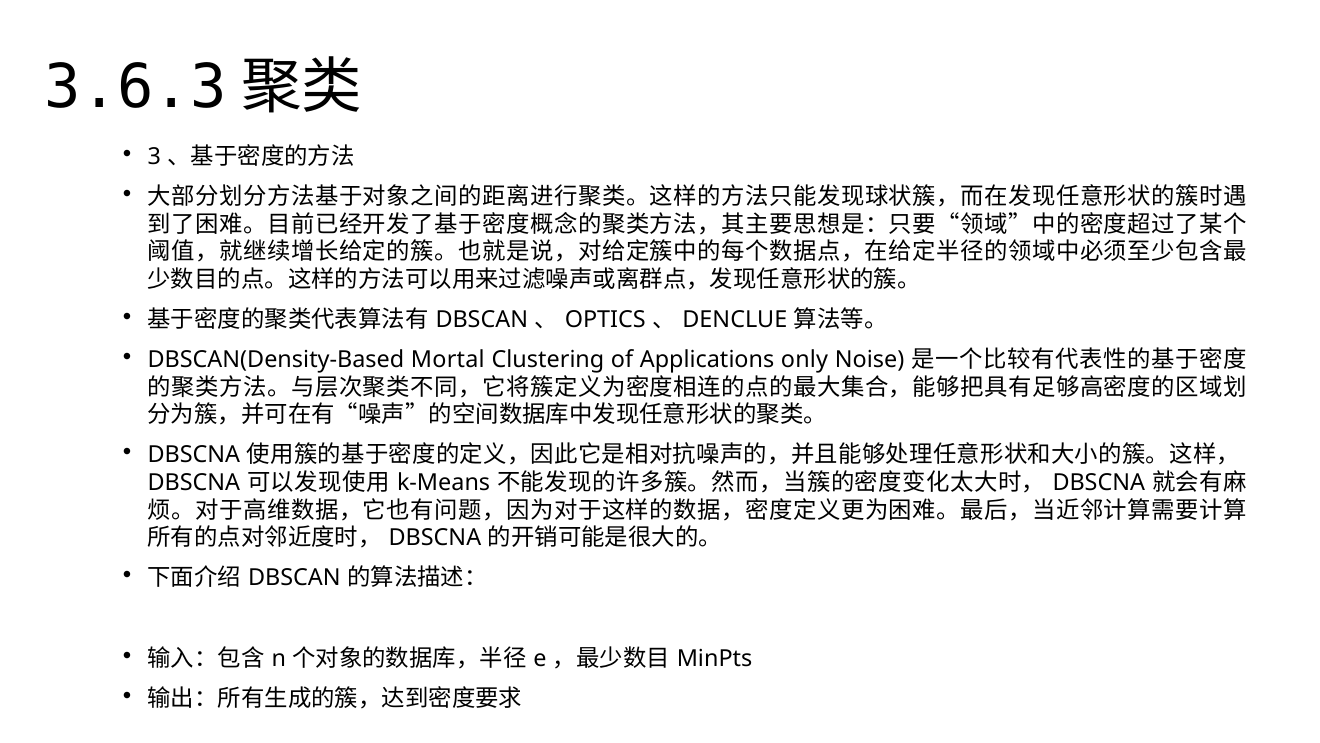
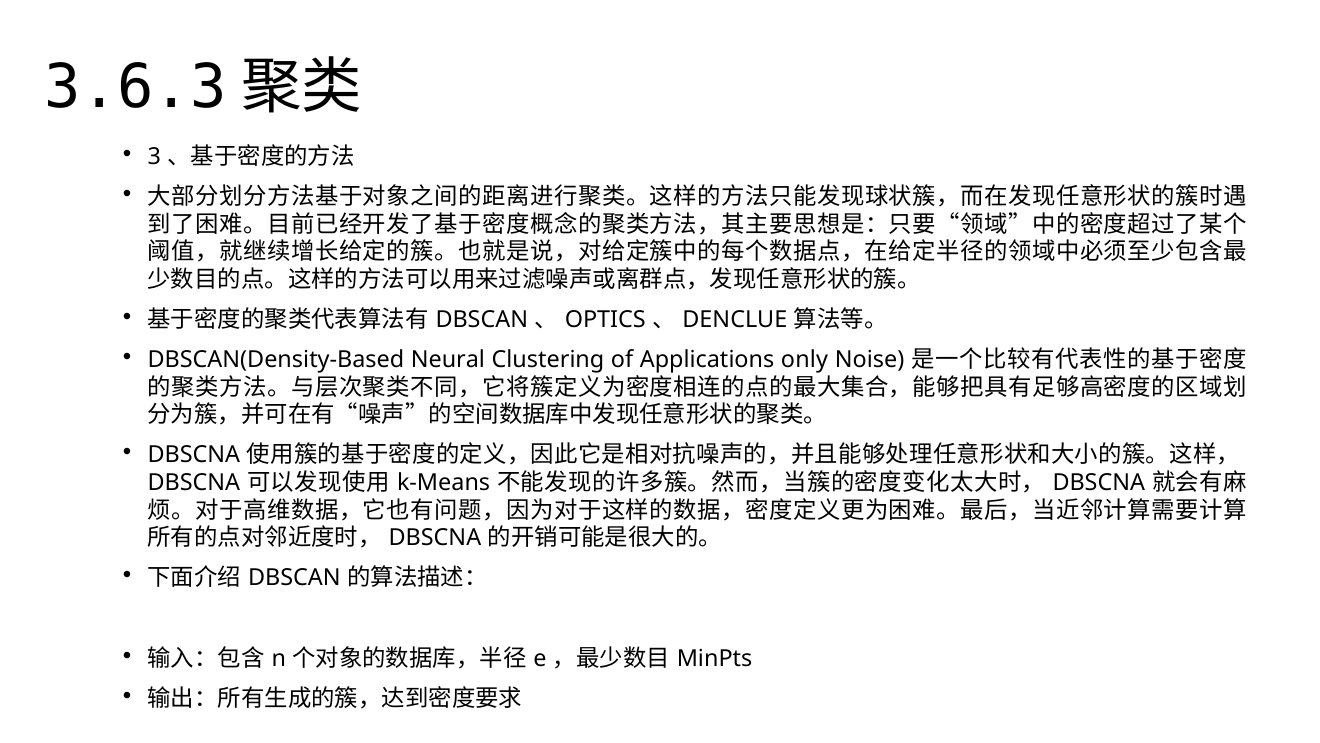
Mortal: Mortal -> Neural (448, 360)
